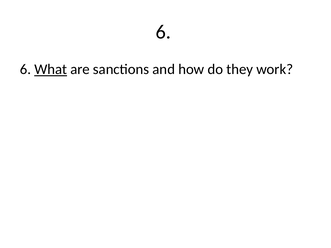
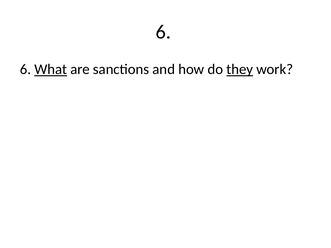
they underline: none -> present (240, 69)
